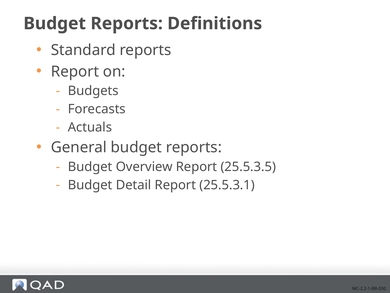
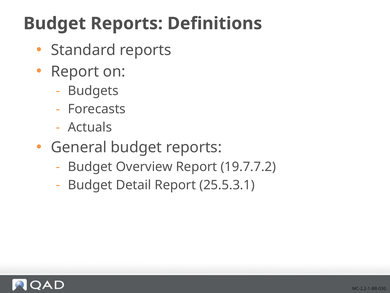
25.5.3.5: 25.5.3.5 -> 19.7.7.2 (248, 167)
